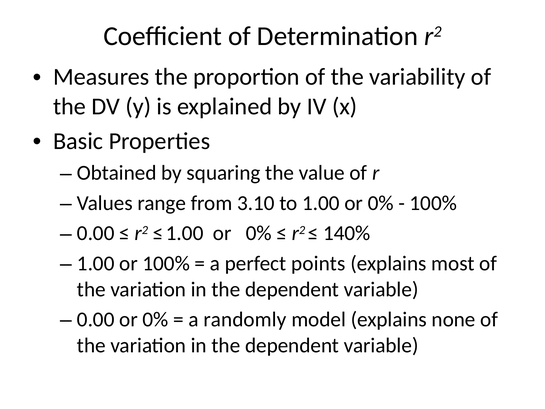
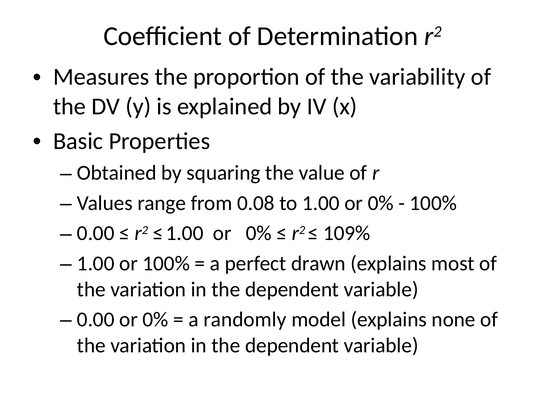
3.10: 3.10 -> 0.08 (256, 203)
140%: 140% -> 109% (347, 233)
points: points -> drawn (318, 263)
